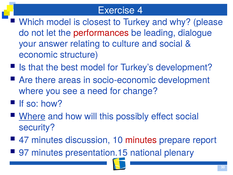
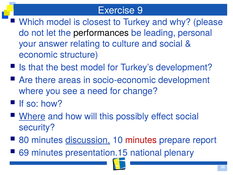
4: 4 -> 9 (140, 10)
performances colour: red -> black (101, 33)
dialogue: dialogue -> personal (195, 33)
47: 47 -> 80 (24, 140)
discussion underline: none -> present (88, 140)
97: 97 -> 69 (24, 153)
